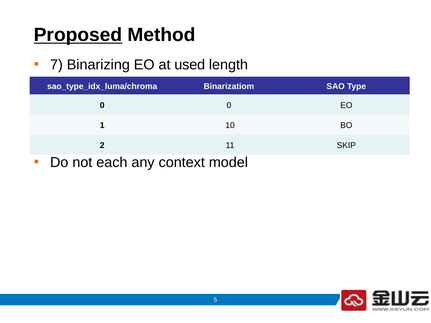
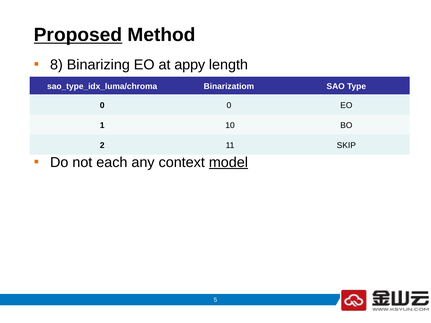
7: 7 -> 8 (56, 65)
used: used -> appy (190, 65)
model underline: none -> present (228, 162)
